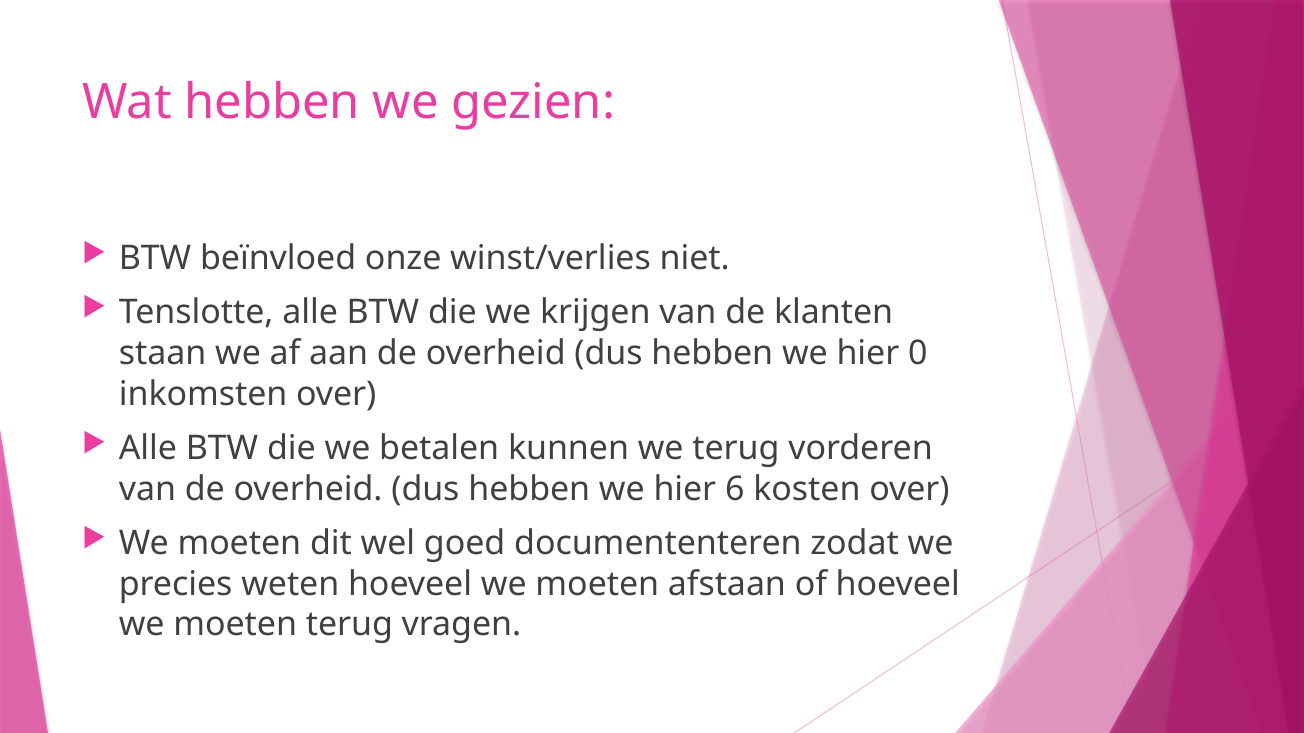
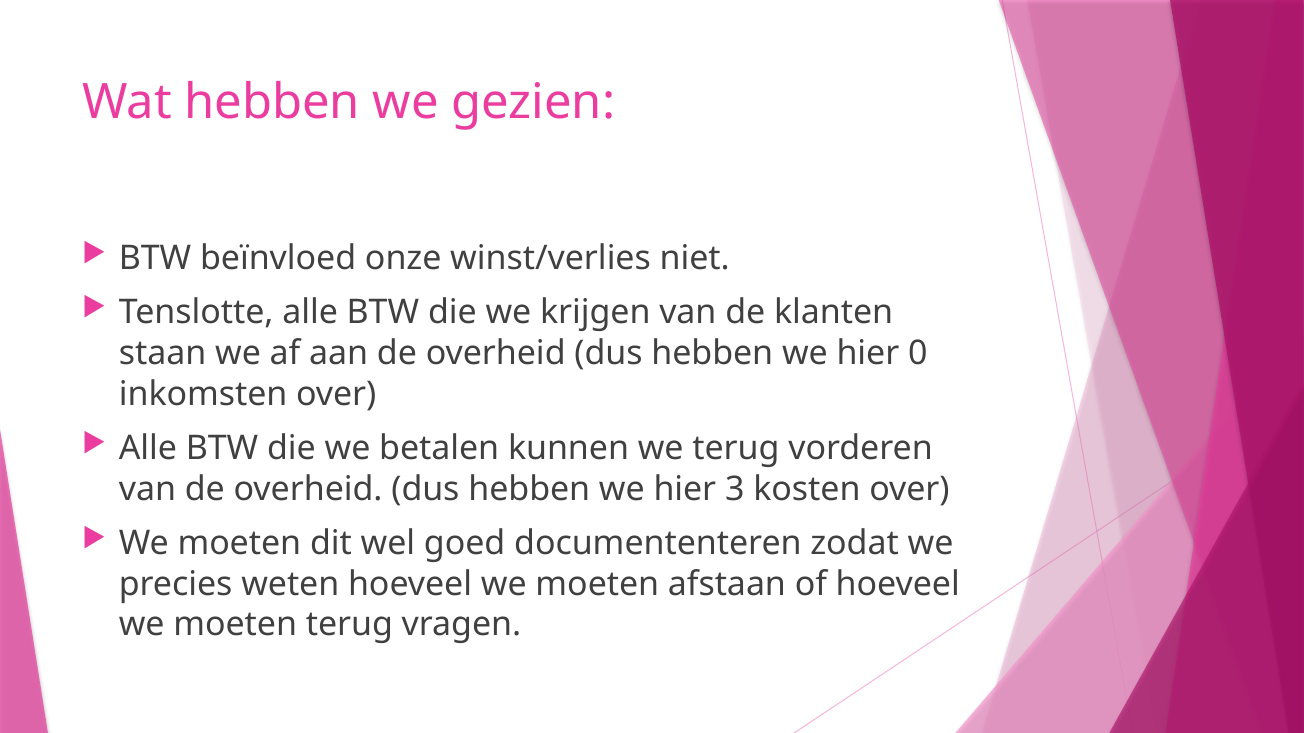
6: 6 -> 3 (735, 489)
